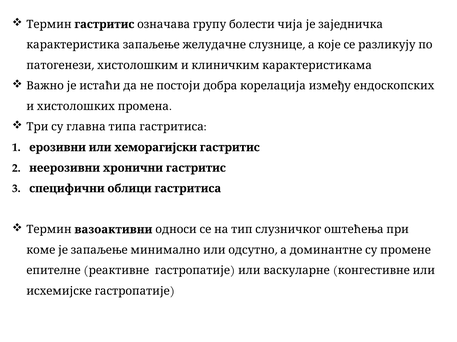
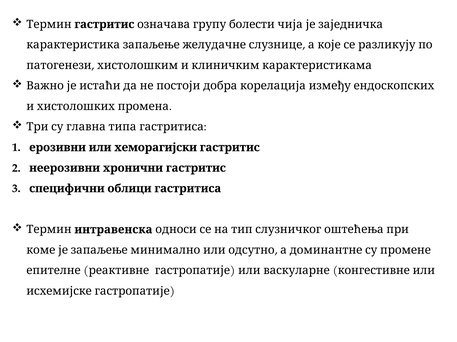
вазоактивни: вазоактивни -> интравенска (113, 230)
